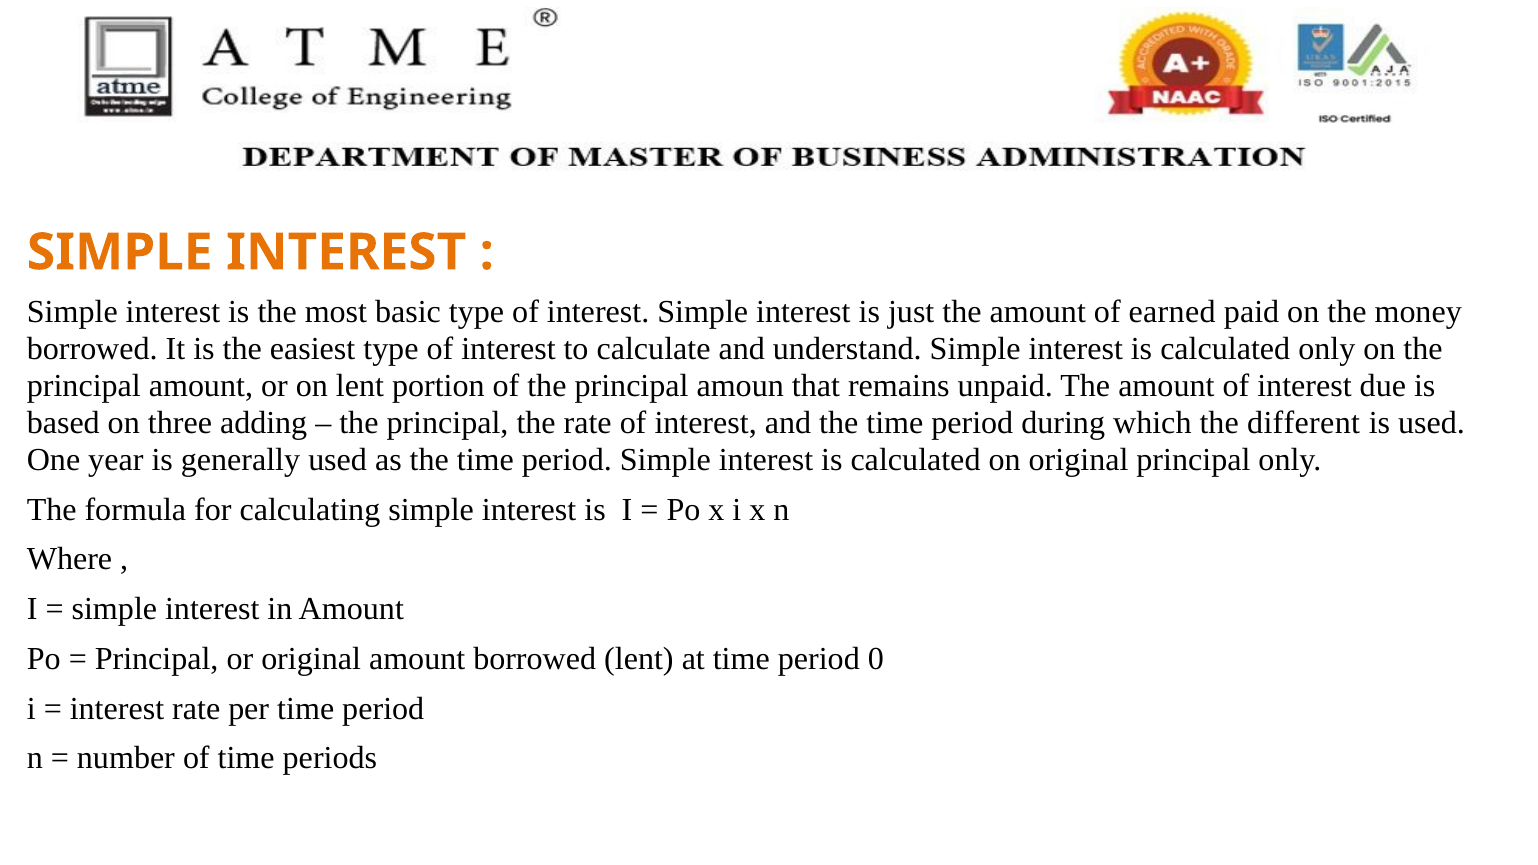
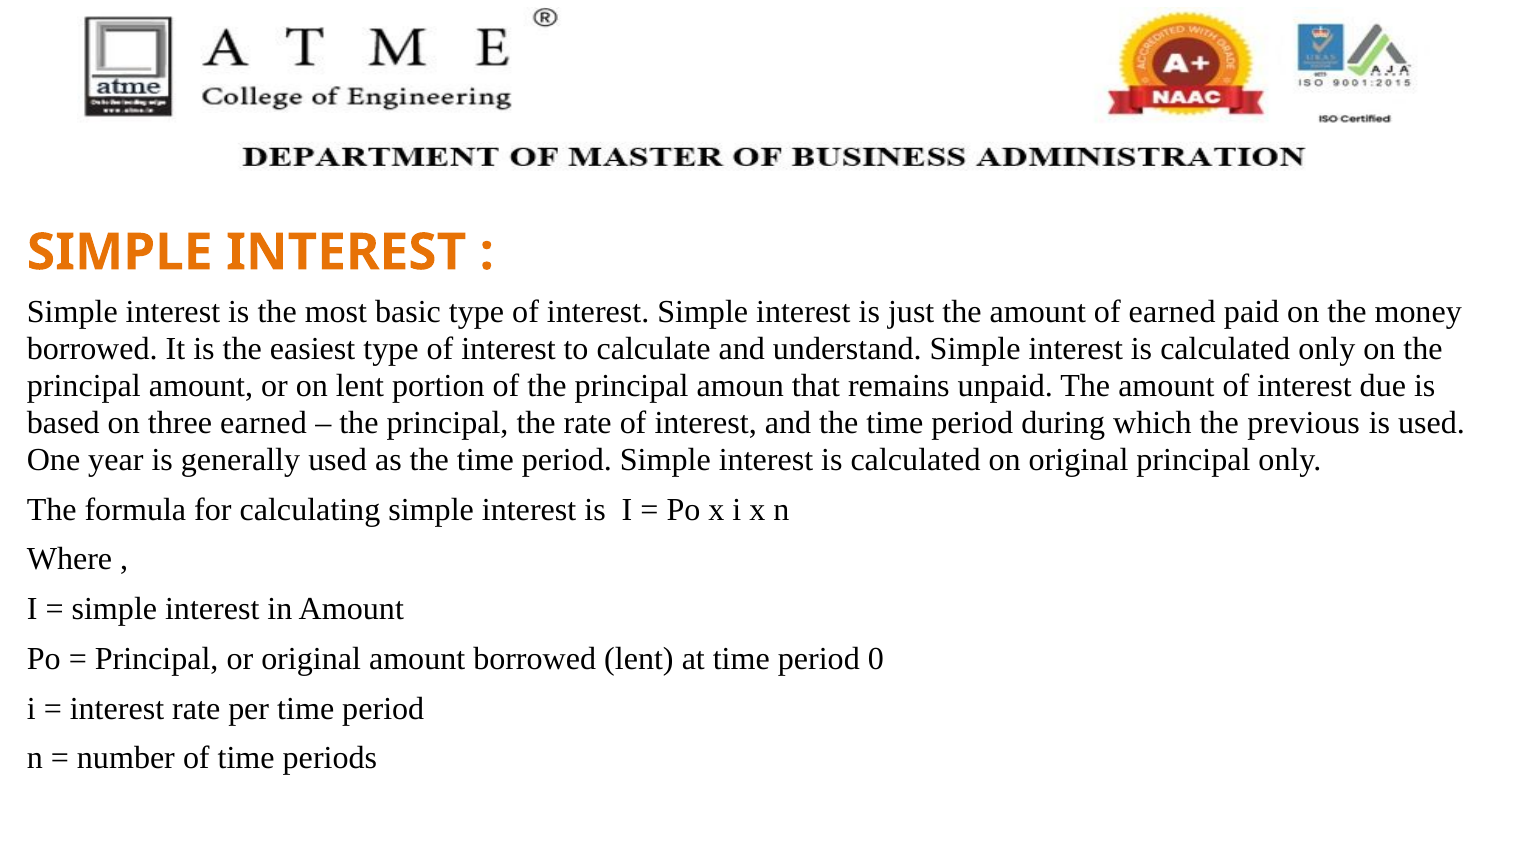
three adding: adding -> earned (263, 423)
different: different -> previous (1304, 423)
